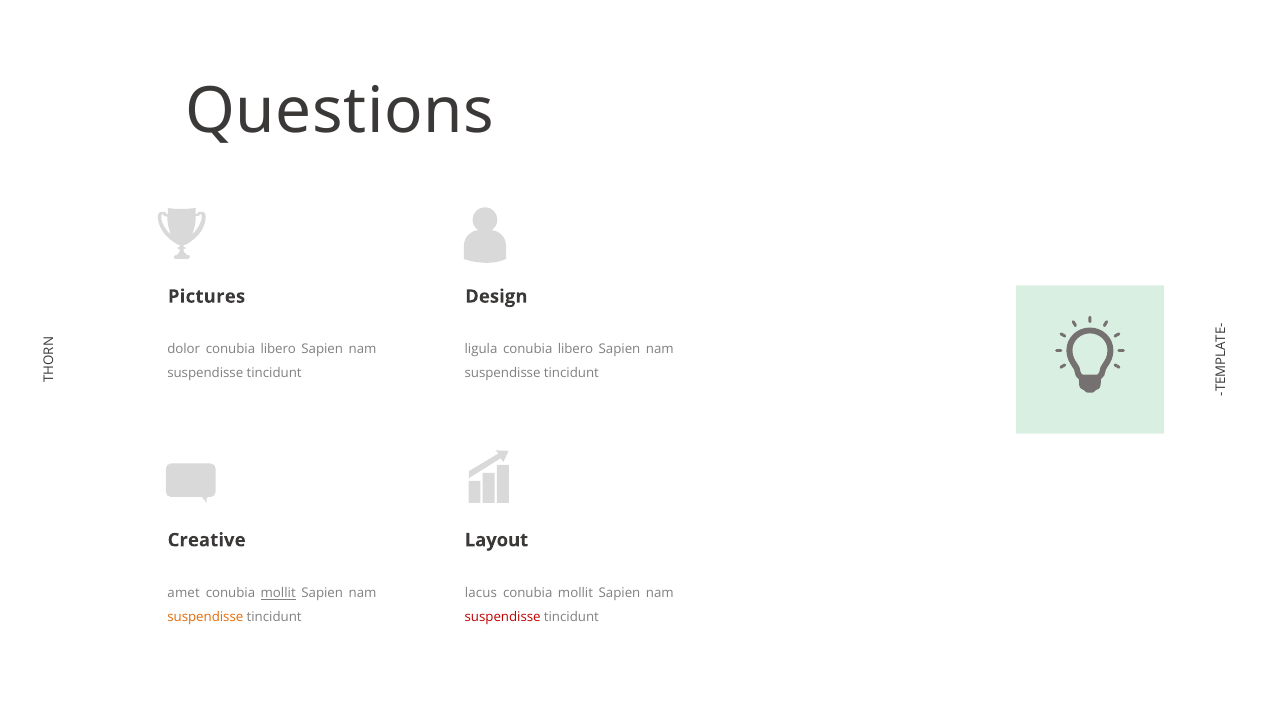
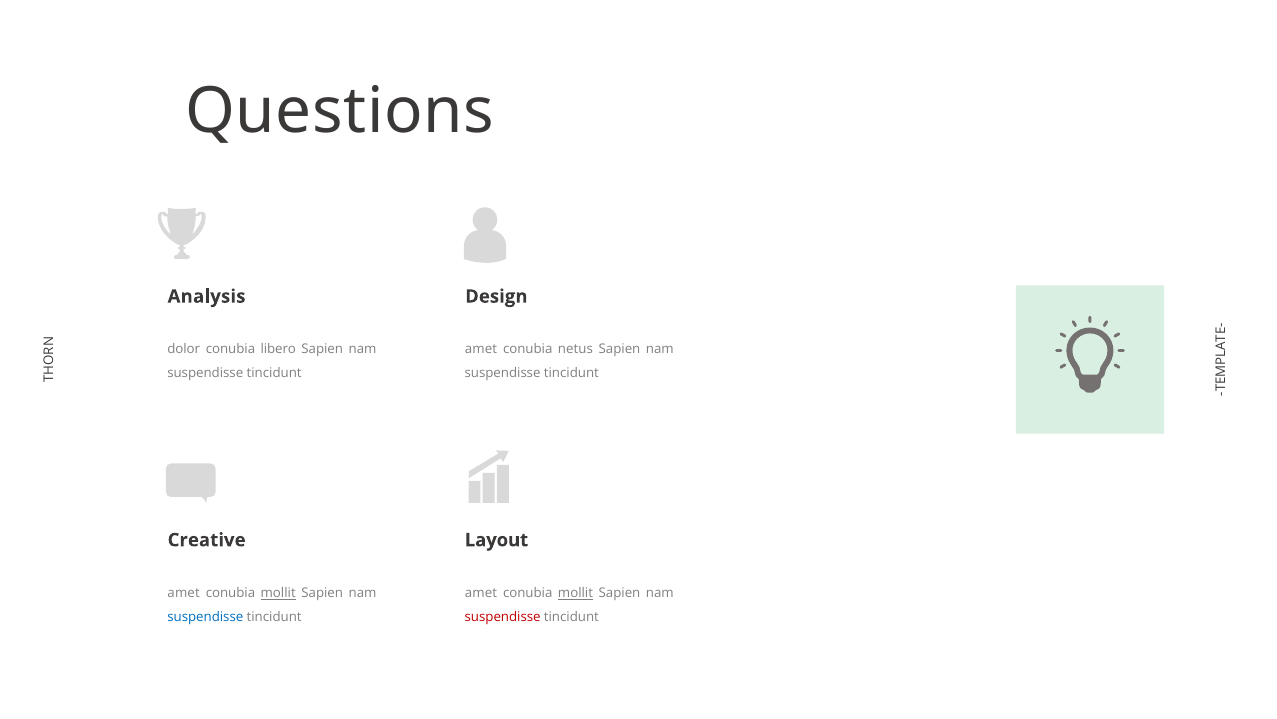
Pictures: Pictures -> Analysis (207, 296)
ligula: ligula -> amet (481, 349)
libero: libero -> netus (576, 349)
lacus: lacus -> amet (481, 593)
mollit underline: none -> present (576, 593)
suspendisse colour: orange -> blue (205, 617)
